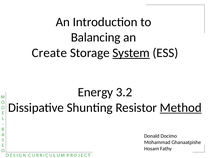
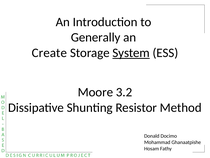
Balancing: Balancing -> Generally (96, 37)
Energy: Energy -> Moore (95, 92)
Method underline: present -> none (181, 107)
